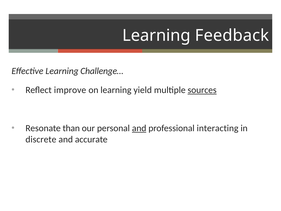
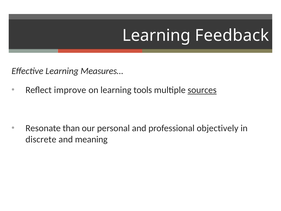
Challenge…: Challenge… -> Measures… (102, 71)
yield: yield -> tools (143, 90)
and underline: present -> none (139, 128)
interacting: interacting -> objectively (218, 128)
accurate: accurate -> meaning (91, 139)
